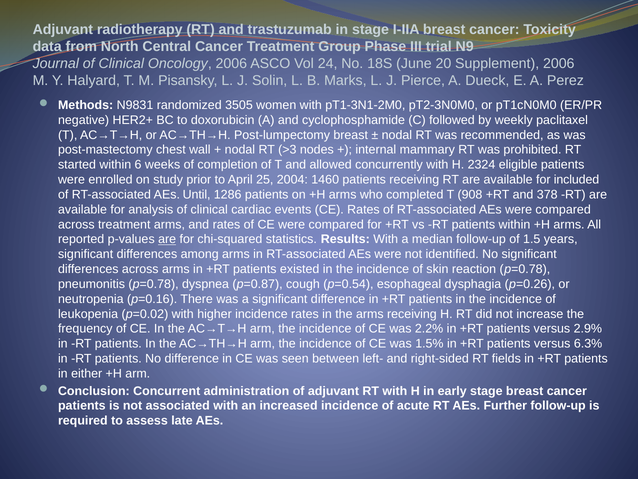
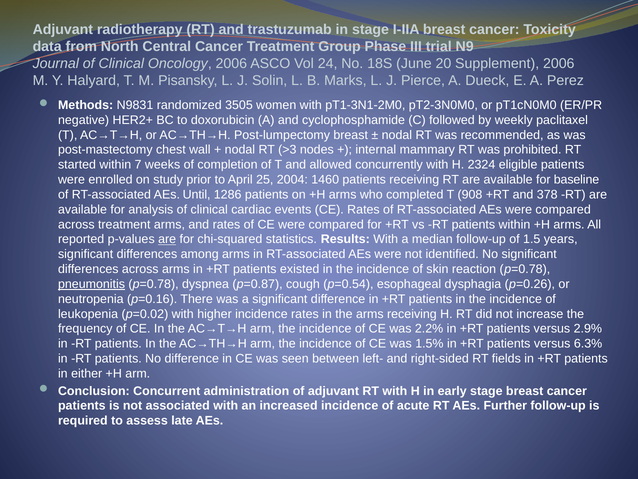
6: 6 -> 7 (138, 165)
included: included -> baseline (577, 180)
pneumonitis underline: none -> present (92, 284)
